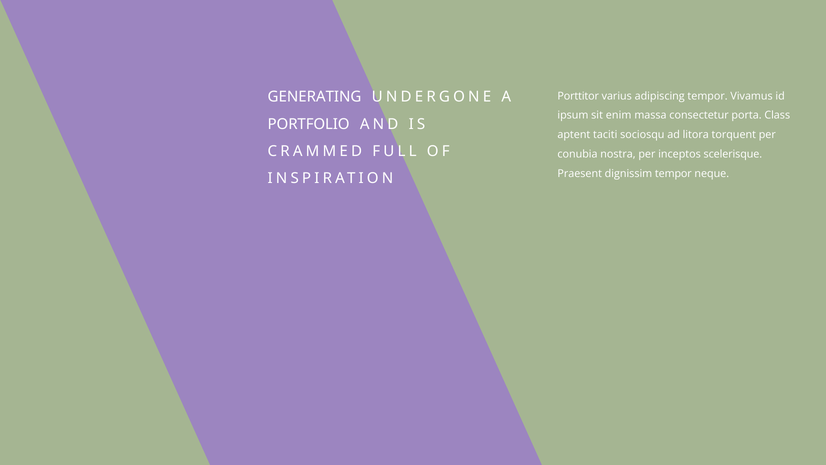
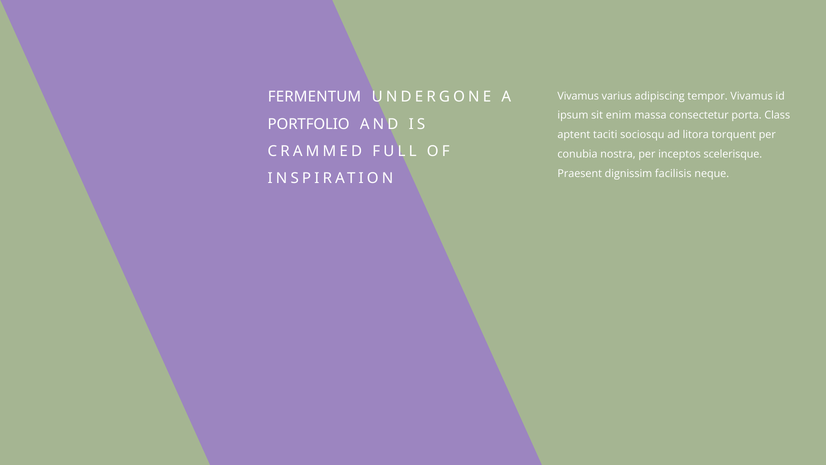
Porttitor: Porttitor -> Vivamus (578, 96)
GENERATING: GENERATING -> FERMENTUM (314, 97)
dignissim tempor: tempor -> facilisis (673, 173)
